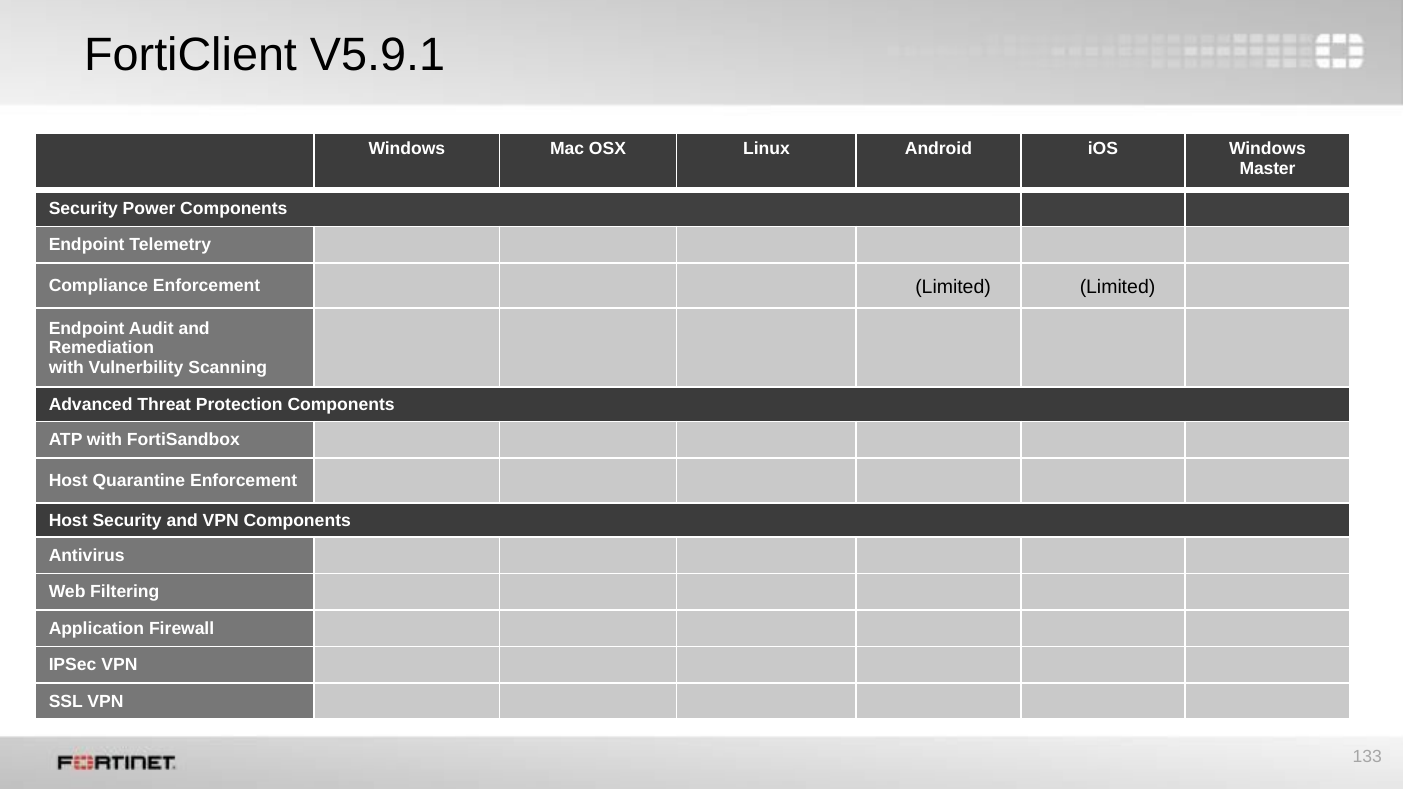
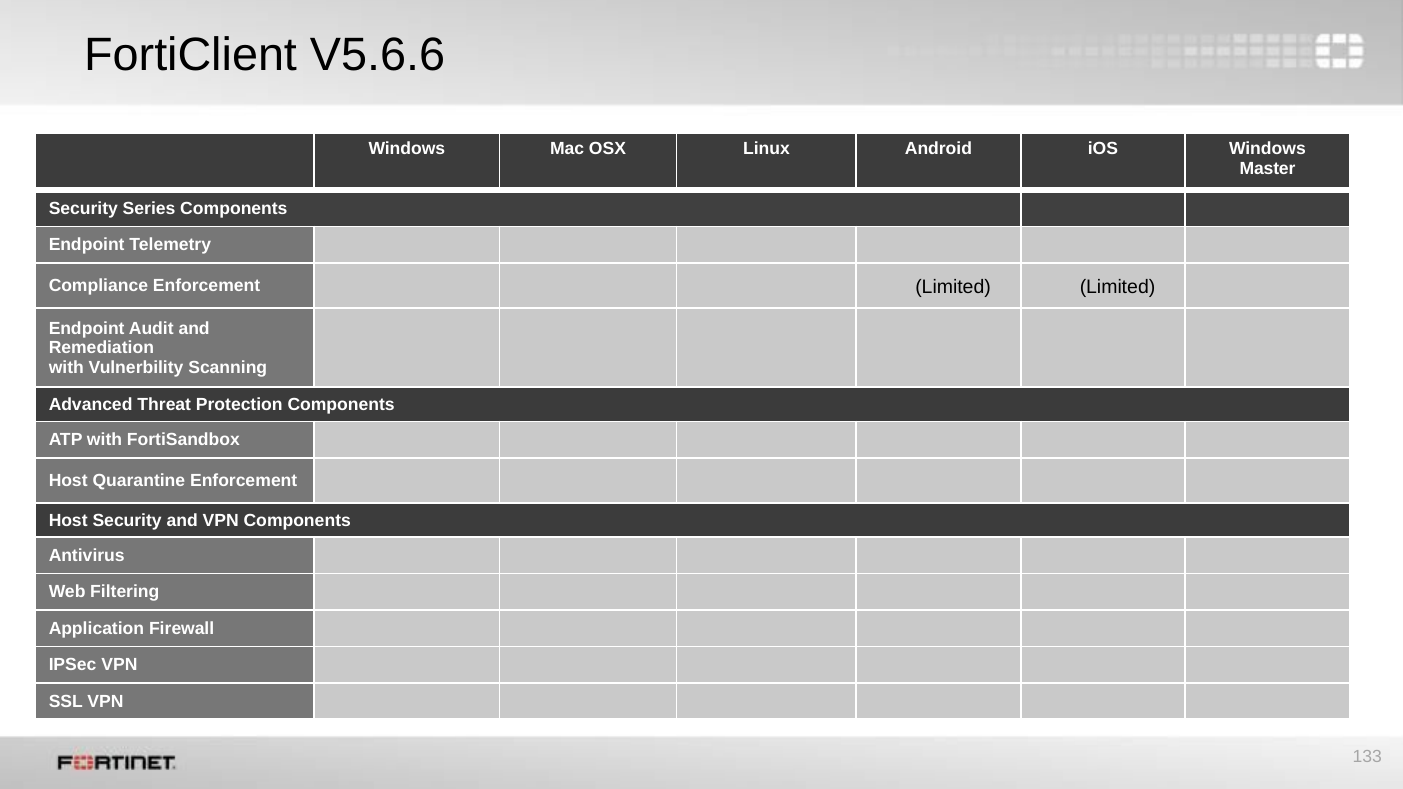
V5.9.1: V5.9.1 -> V5.6.6 (377, 55)
Power: Power -> Series (149, 209)
